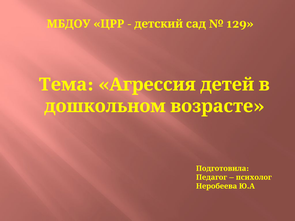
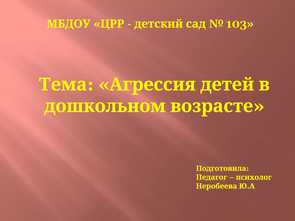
129: 129 -> 103 (240, 24)
